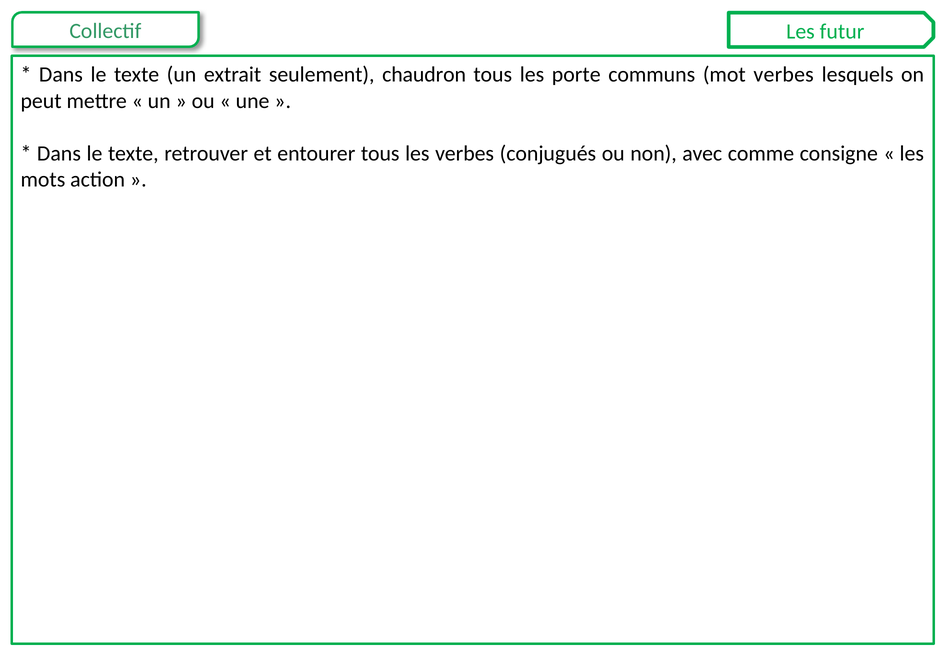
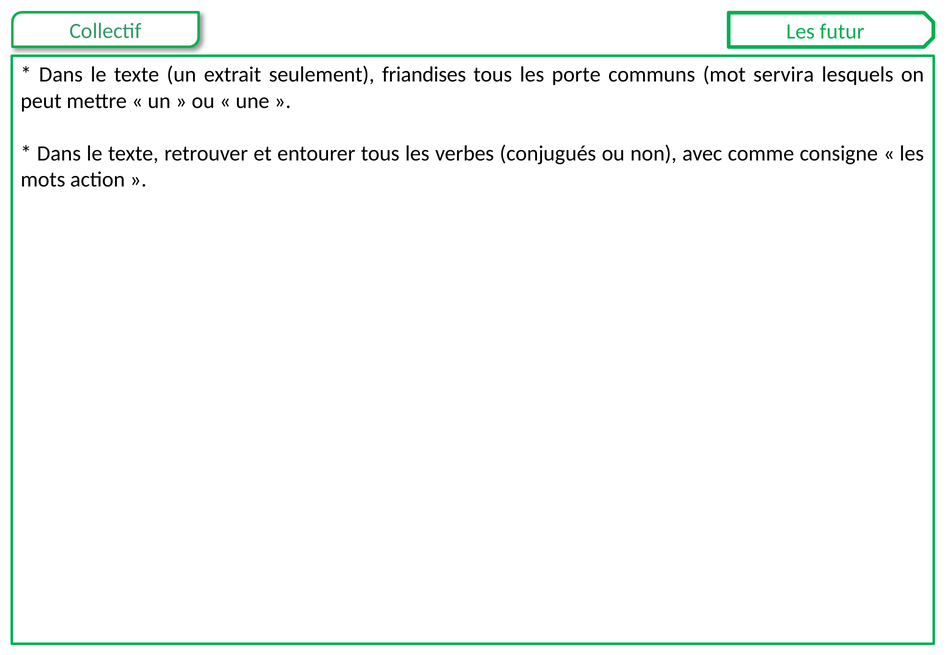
chaudron: chaudron -> friandises (424, 75)
mot verbes: verbes -> servira (784, 75)
